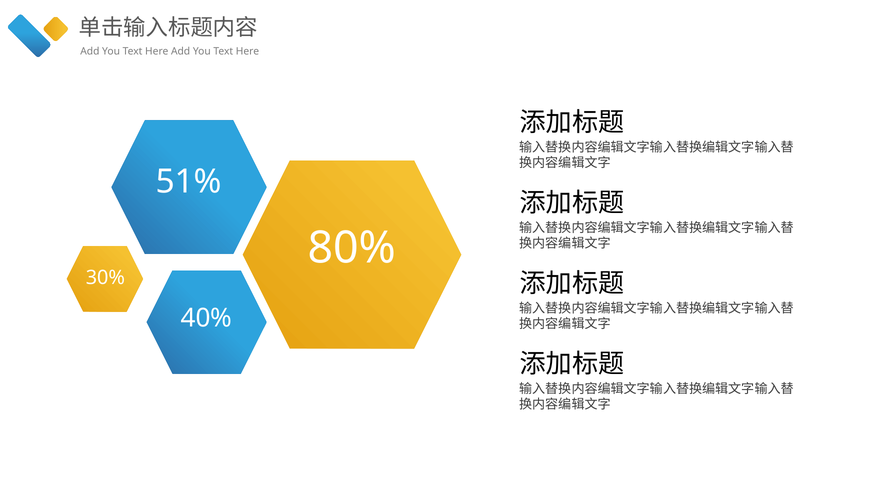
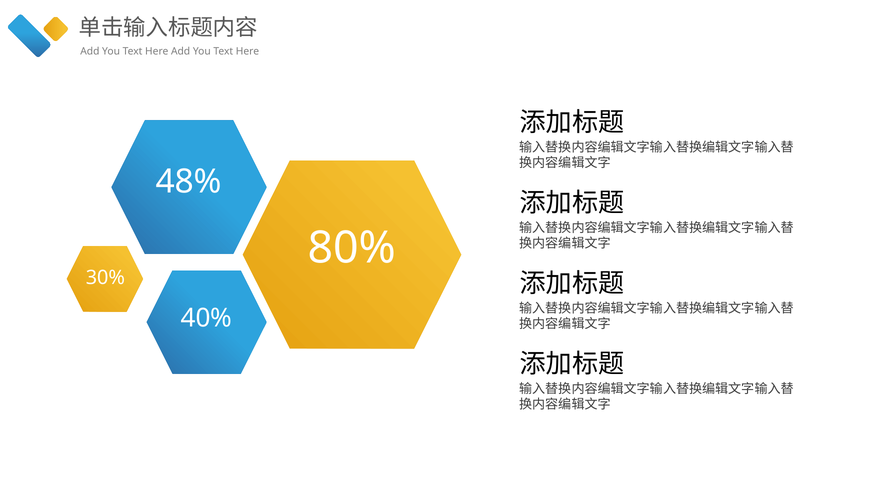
51%: 51% -> 48% (189, 182)
